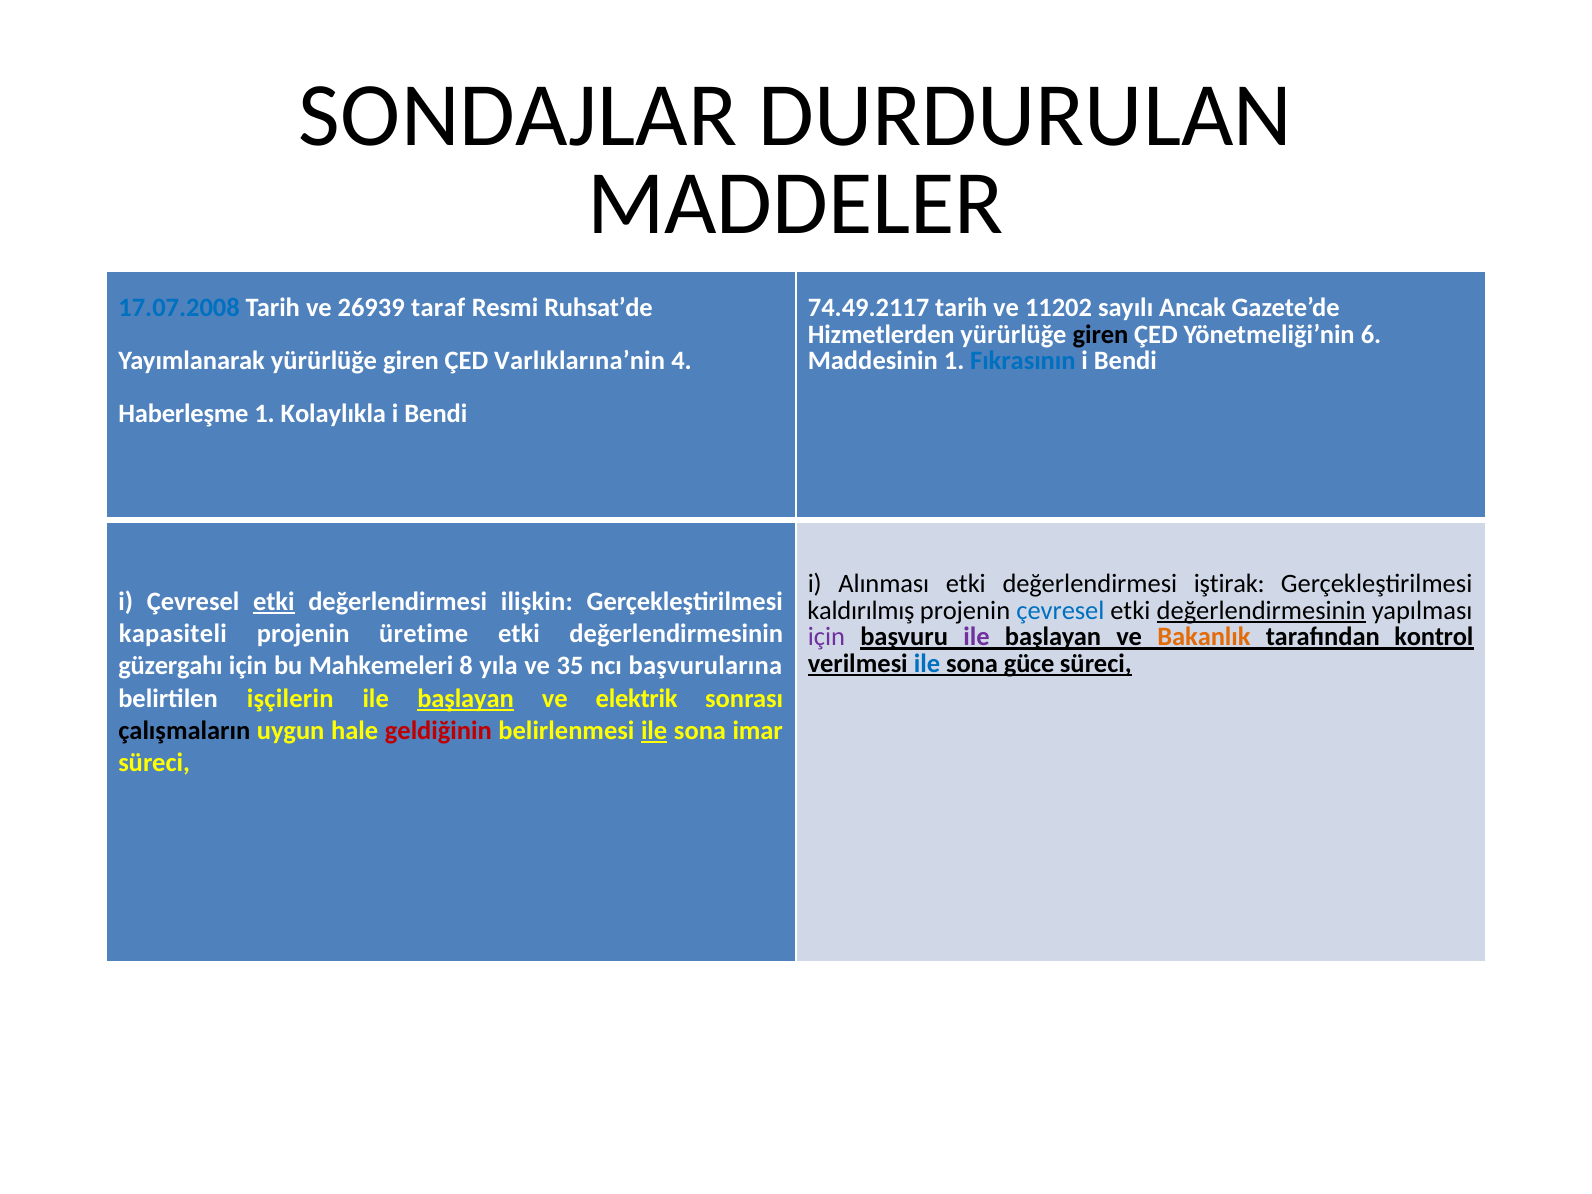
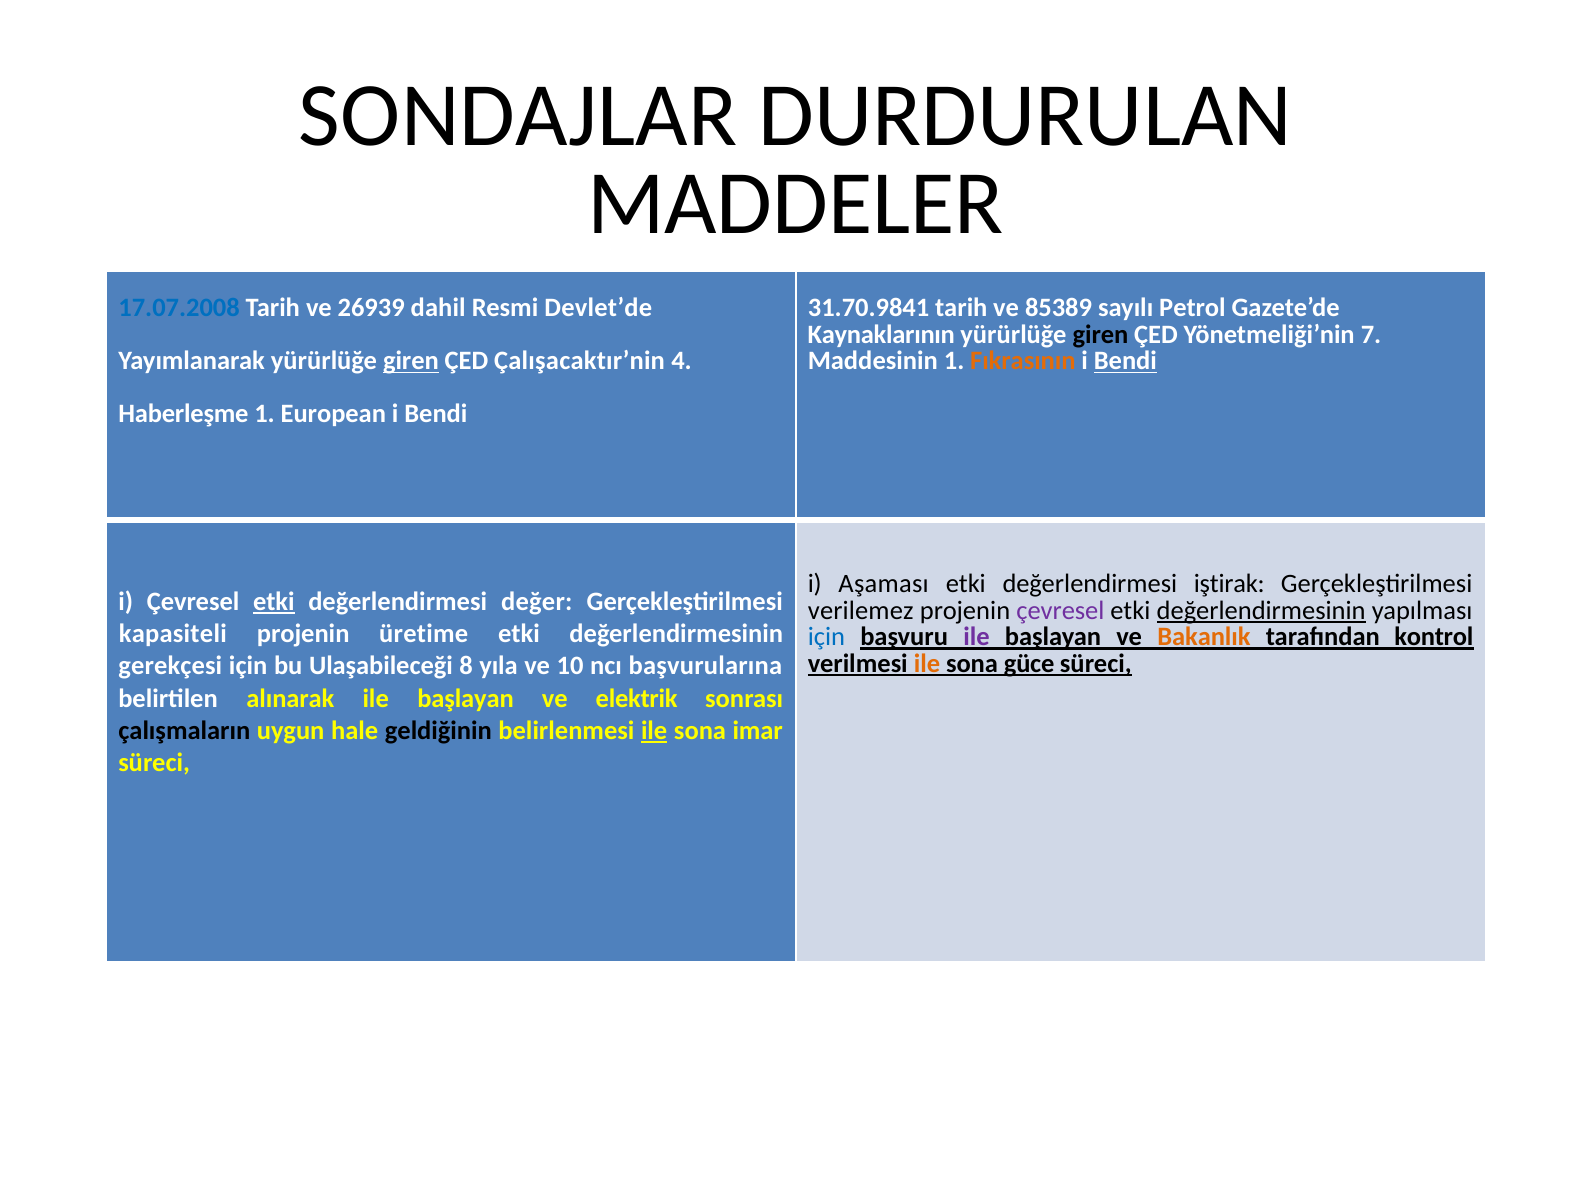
taraf: taraf -> dahil (438, 308)
Ruhsat’de: Ruhsat’de -> Devlet’de (598, 308)
74.49.2117: 74.49.2117 -> 31.70.9841 (869, 308)
11202: 11202 -> 85389 (1058, 308)
Ancak: Ancak -> Petrol (1192, 308)
Hizmetlerden: Hizmetlerden -> Kaynaklarının (881, 335)
6: 6 -> 7 (1371, 335)
giren underline: none -> present (411, 361)
Varlıklarına’nin: Varlıklarına’nin -> Çalışacaktır’nin (580, 361)
Fıkrasının colour: blue -> orange (1023, 361)
Bendi underline: none -> present (1125, 361)
Kolaylıkla: Kolaylıkla -> European (333, 414)
Alınması: Alınması -> Aşaması (884, 584)
ilişkin: ilişkin -> değer (537, 601)
kaldırılmış: kaldırılmış -> verilemez (861, 610)
çevresel colour: blue -> purple (1060, 610)
için colour: purple -> blue (827, 637)
ile colour: blue -> orange (927, 663)
güzergahı: güzergahı -> gerekçesi (170, 666)
Mahkemeleri: Mahkemeleri -> Ulaşabileceği (381, 666)
35: 35 -> 10 (570, 666)
işçilerin: işçilerin -> alınarak (290, 698)
başlayan underline: present -> none (466, 698)
geldiğinin colour: red -> black (438, 731)
